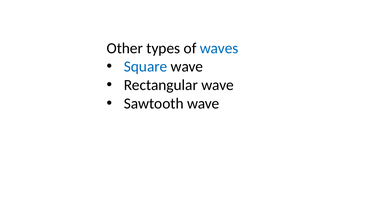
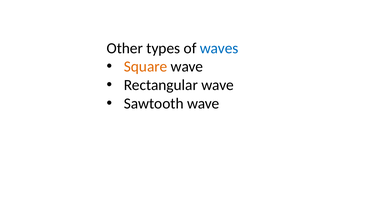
Square colour: blue -> orange (146, 67)
